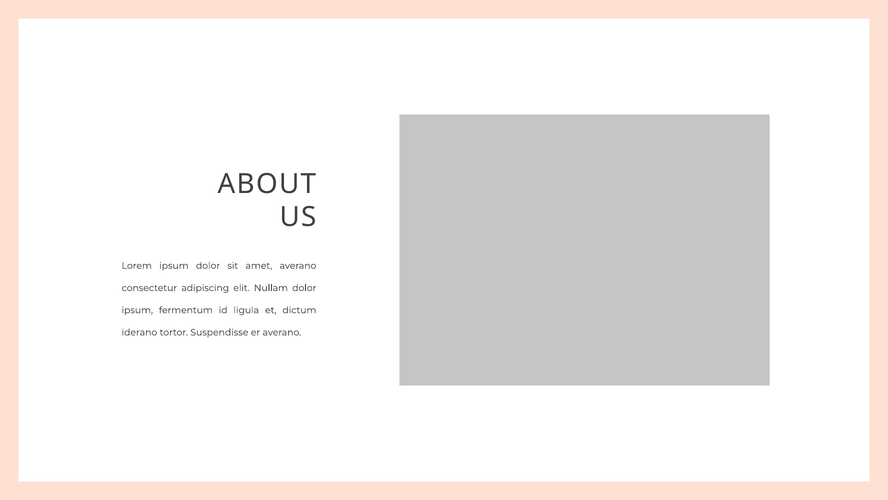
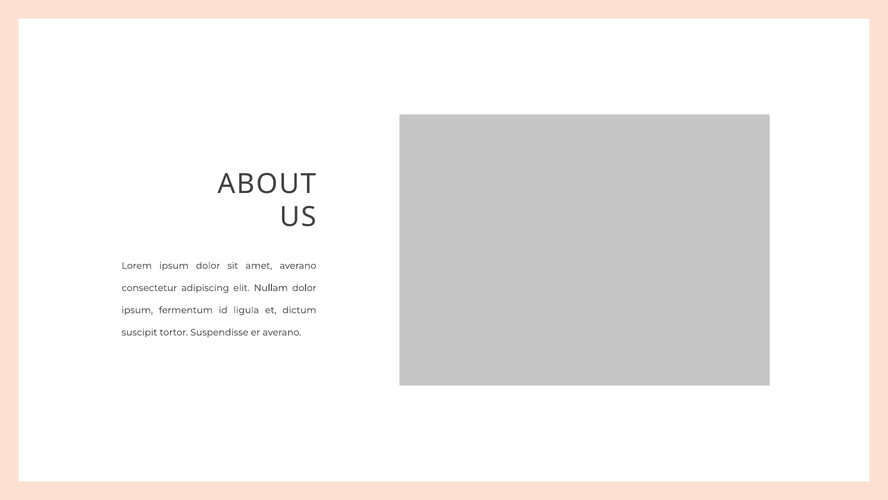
iderano: iderano -> suscipit (139, 332)
